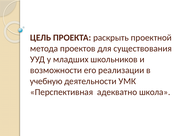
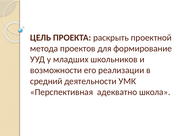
существования: существования -> формирование (143, 48)
учебную: учебную -> средний (46, 81)
